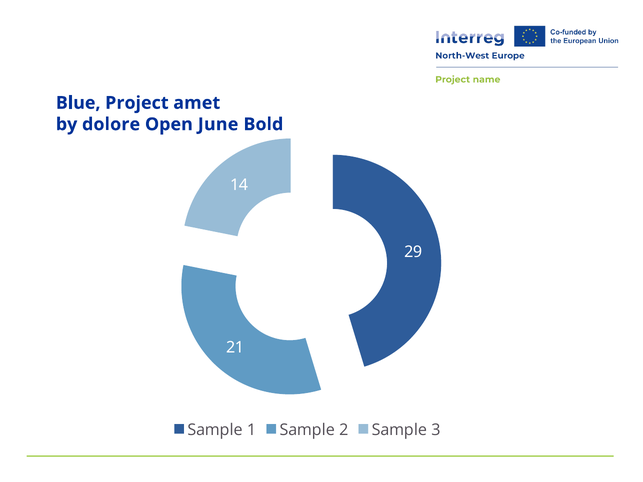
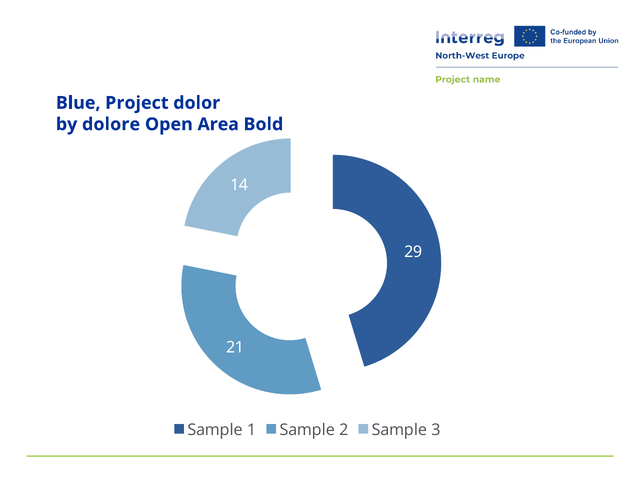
amet: amet -> dolor (197, 103)
June: June -> Area (218, 124)
